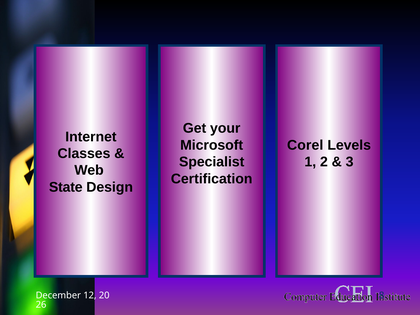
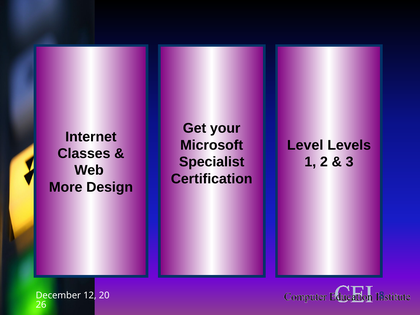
Corel: Corel -> Level (305, 145)
State: State -> More (66, 187)
